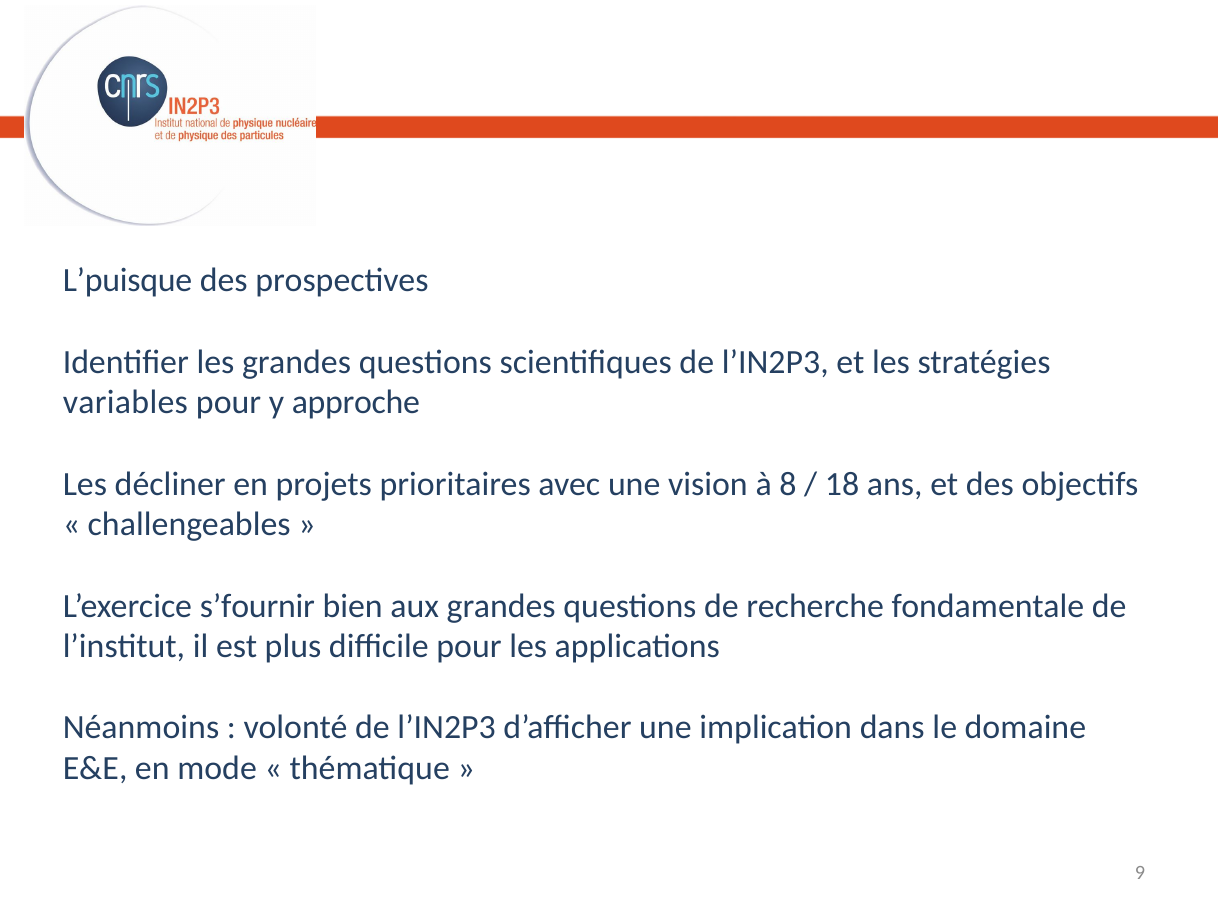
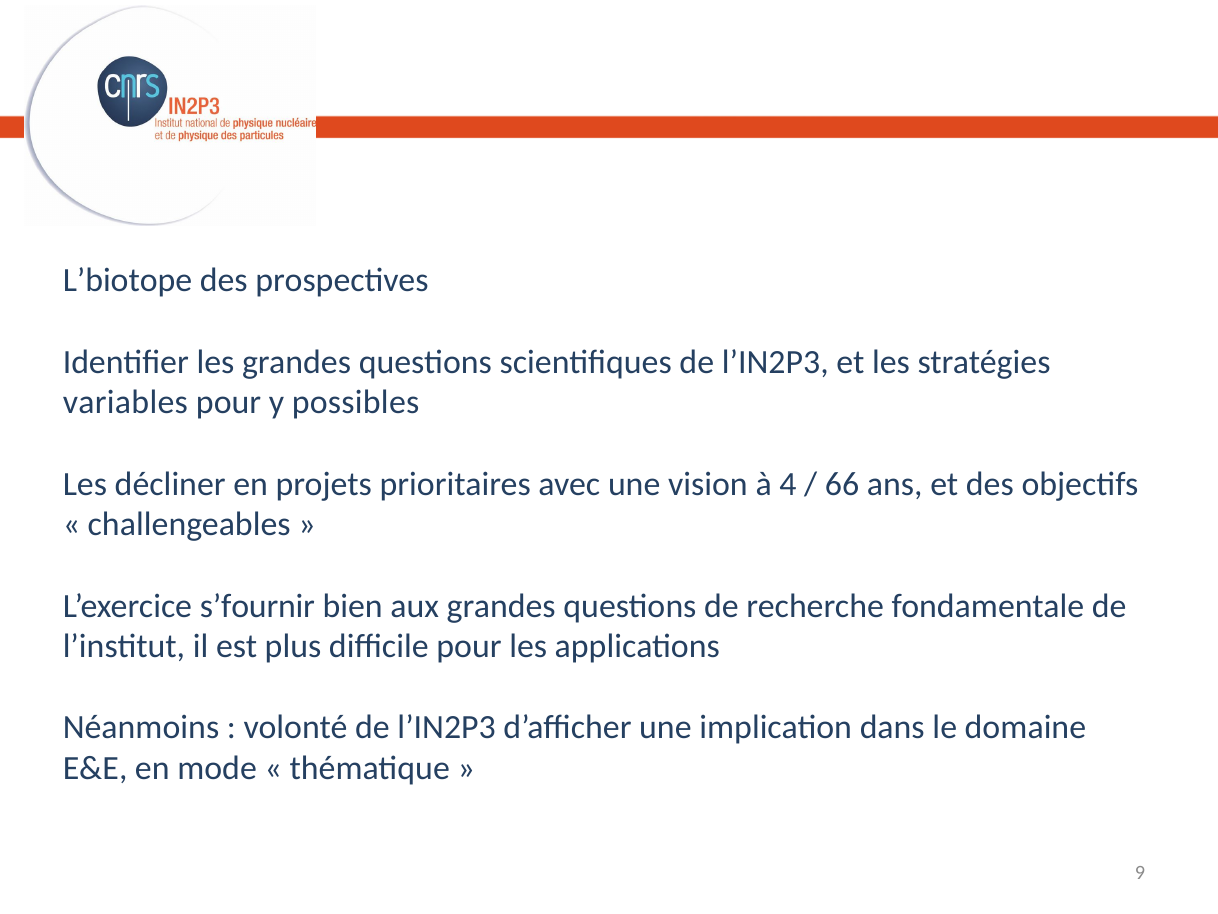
L’puisque: L’puisque -> L’biotope (127, 281)
approche: approche -> possibles (356, 402)
8: 8 -> 4 (788, 484)
18: 18 -> 66 (842, 484)
